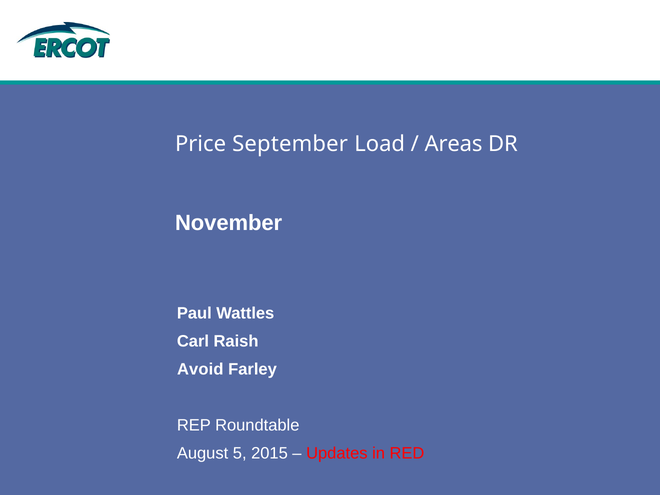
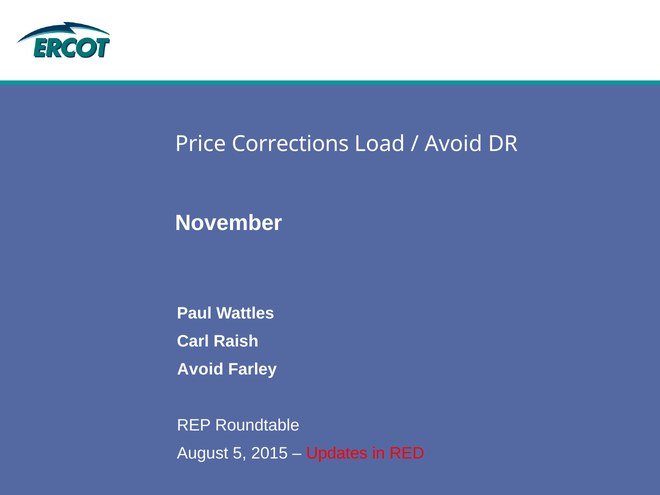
September: September -> Corrections (290, 144)
Areas: Areas -> Avoid (453, 144)
